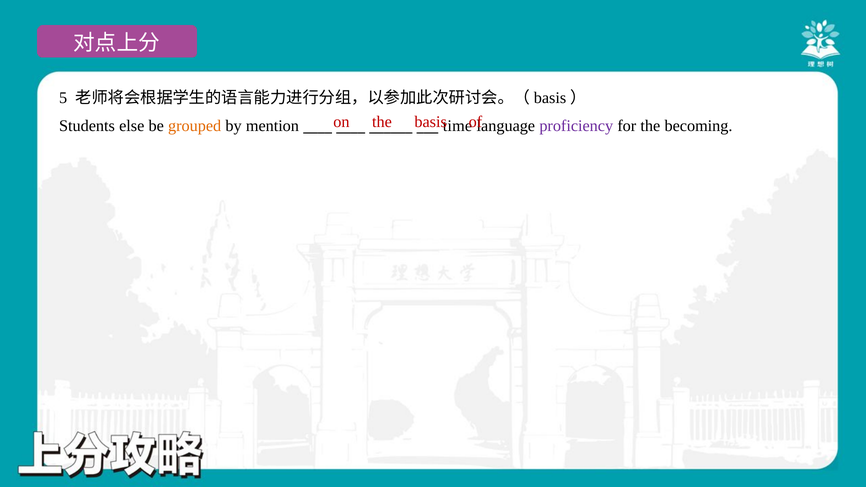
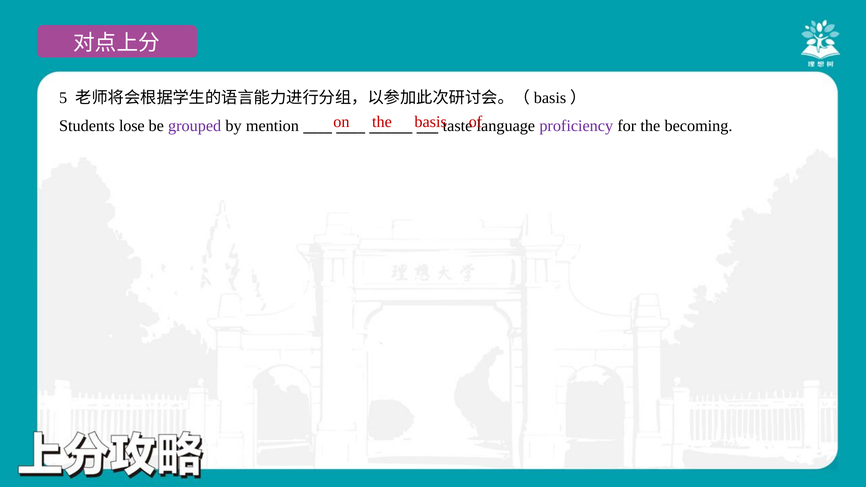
else: else -> lose (132, 126)
grouped colour: orange -> purple (195, 126)
time: time -> taste (458, 126)
